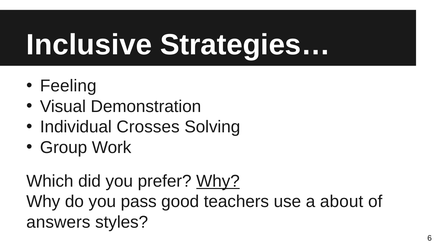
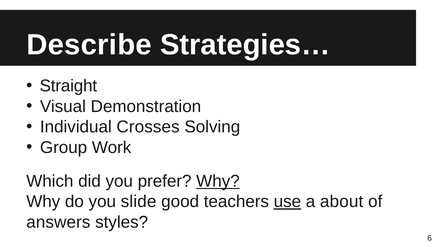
Inclusive: Inclusive -> Describe (89, 45)
Feeling: Feeling -> Straight (68, 86)
pass: pass -> slide (139, 201)
use underline: none -> present (287, 201)
